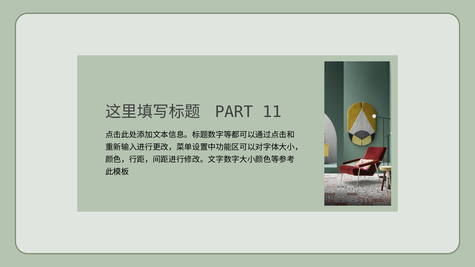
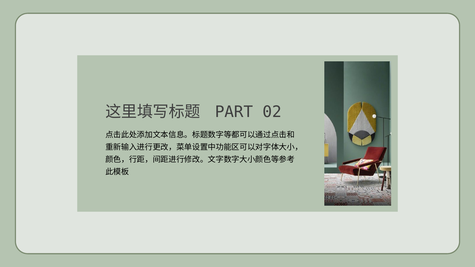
11: 11 -> 02 (272, 112)
